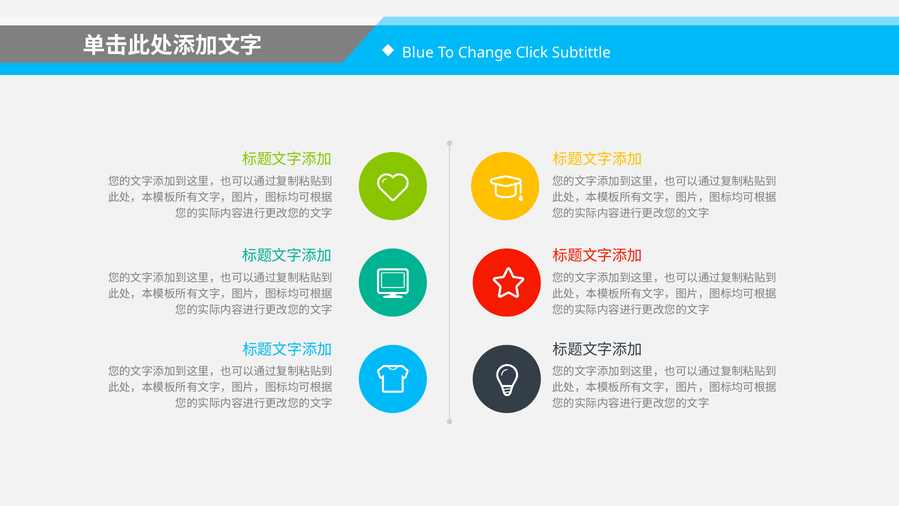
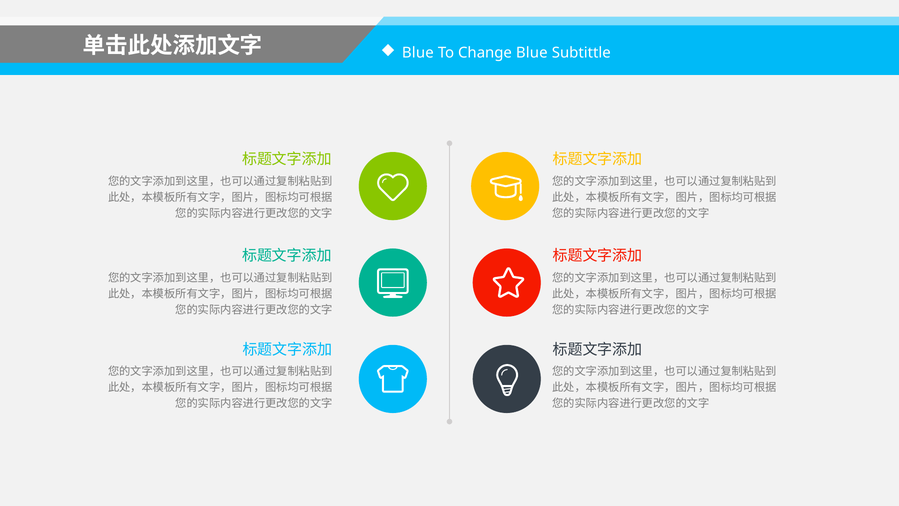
Change Click: Click -> Blue (532, 53)
